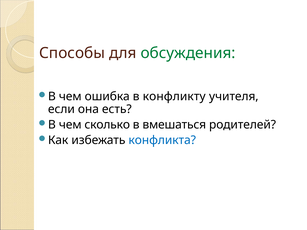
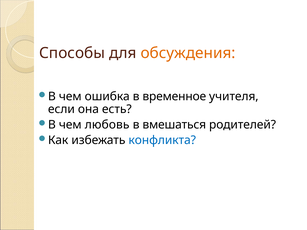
обсуждения colour: green -> orange (188, 53)
конфликту: конфликту -> временное (174, 96)
сколько: сколько -> любовь (107, 125)
